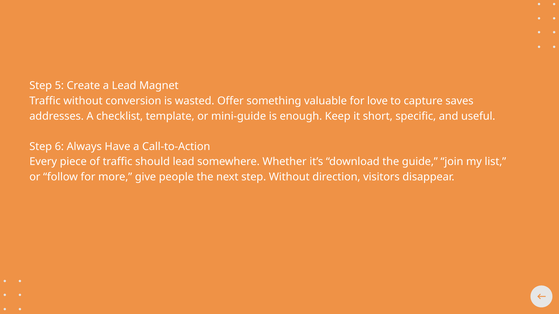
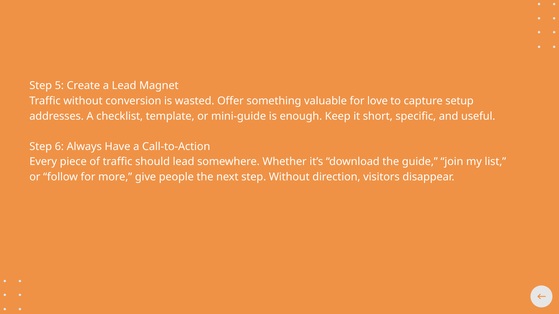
saves: saves -> setup (460, 101)
